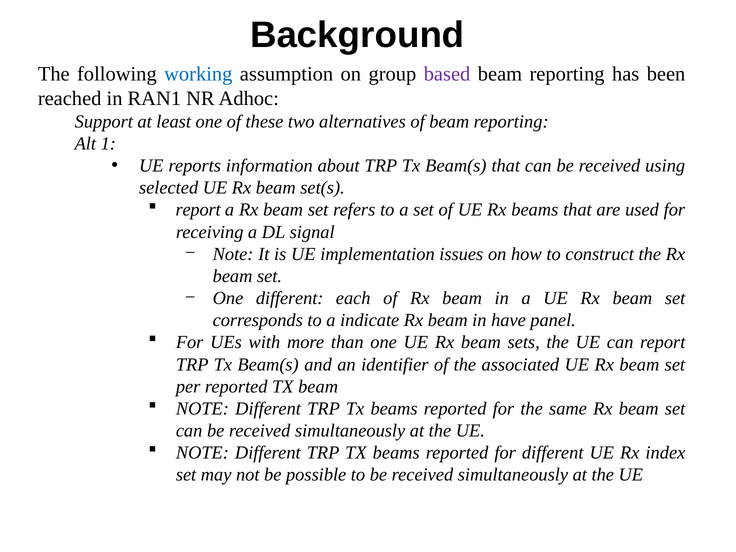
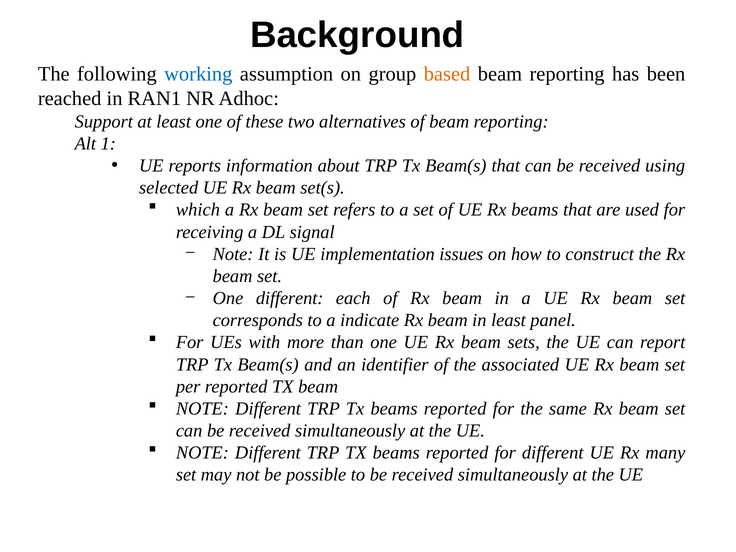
based colour: purple -> orange (447, 74)
report: report -> which (198, 210)
in have: have -> least (508, 320)
index: index -> many (665, 453)
